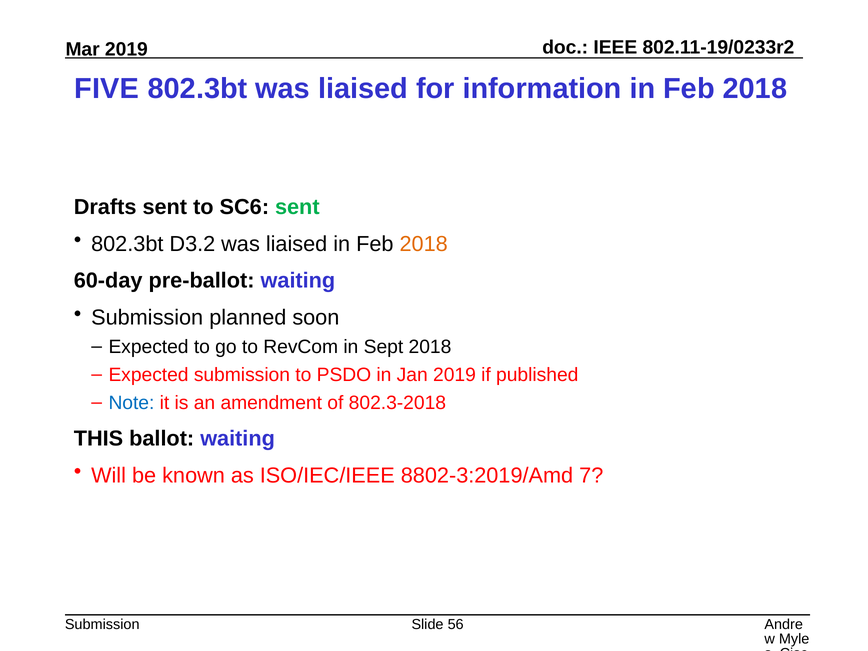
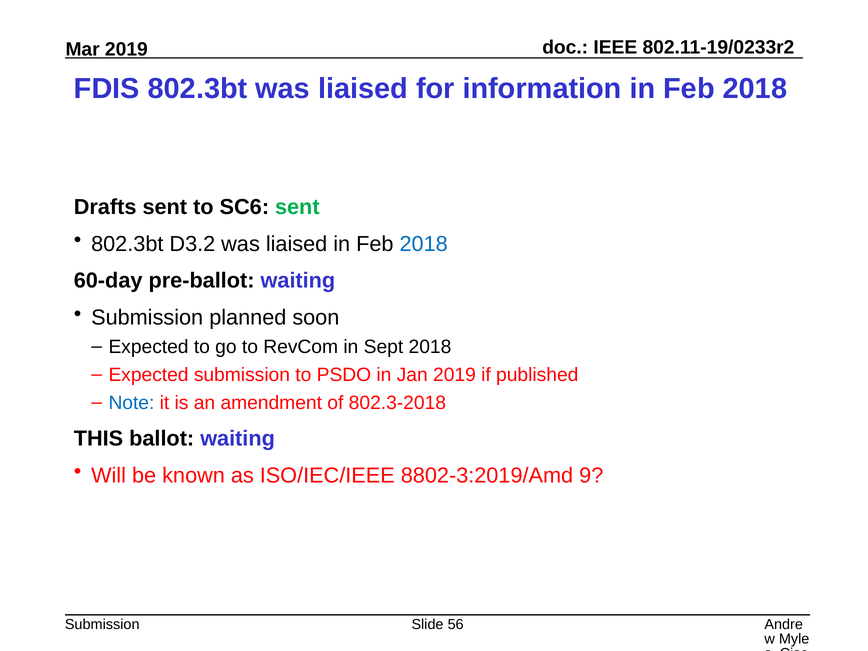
FIVE: FIVE -> FDIS (107, 89)
2018 colour: orange -> blue (424, 244)
7: 7 -> 9 (591, 475)
